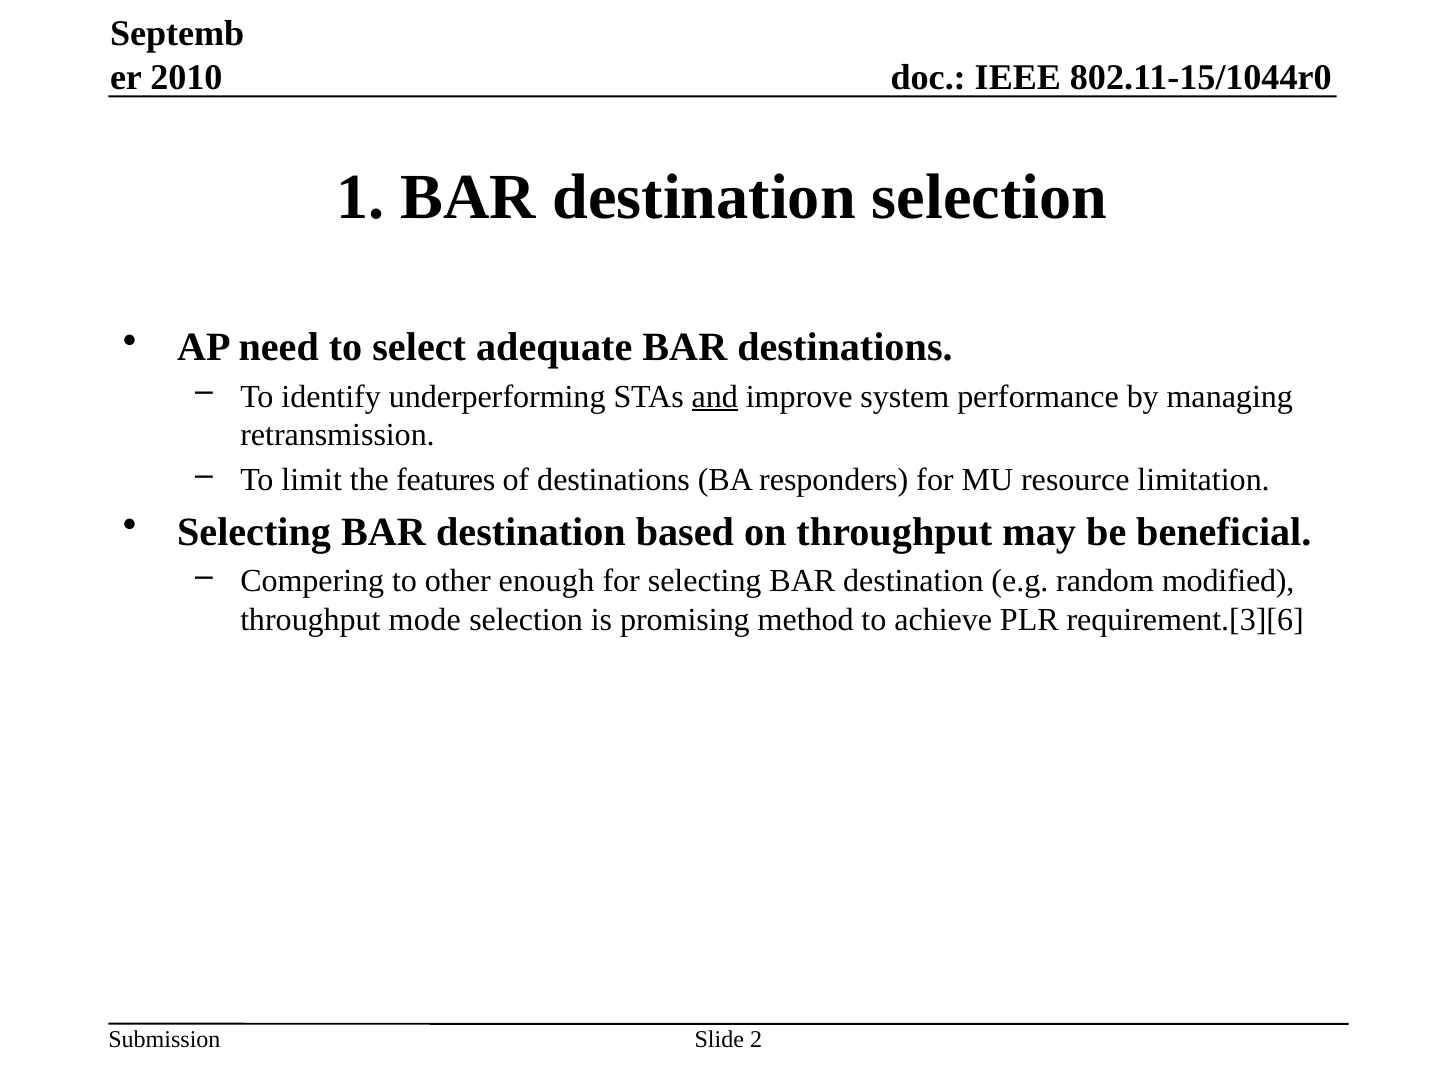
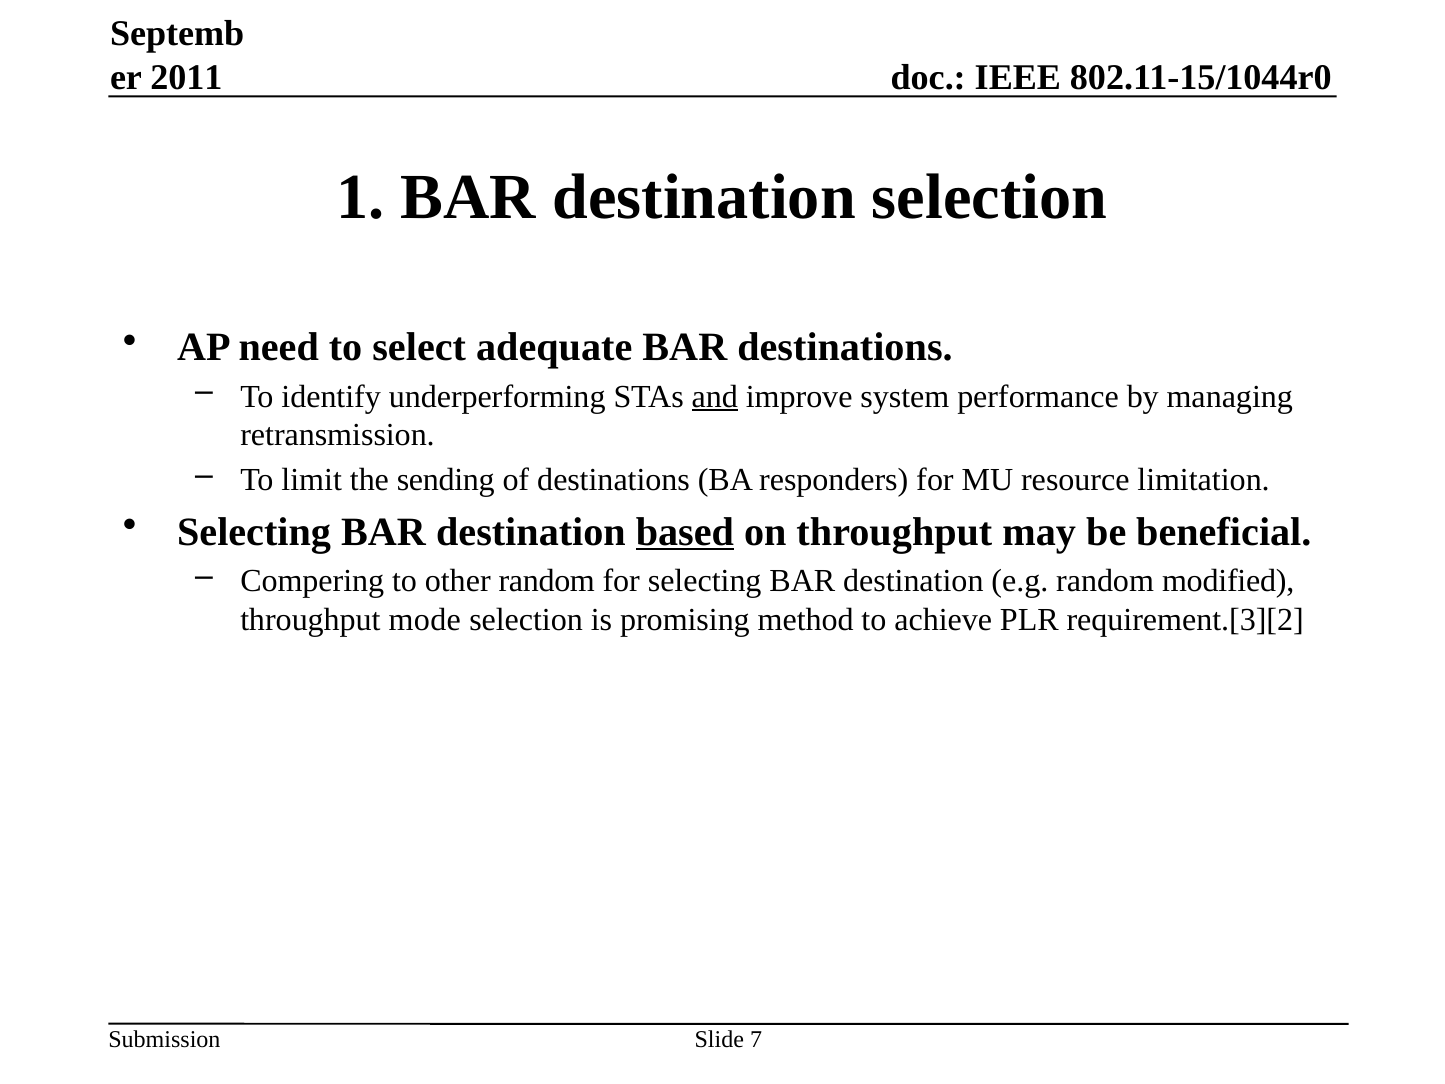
2010: 2010 -> 2011 (186, 77)
features: features -> sending (446, 480)
based underline: none -> present (685, 532)
other enough: enough -> random (547, 581)
requirement.[3][6: requirement.[3][6 -> requirement.[3][2 (1185, 620)
2: 2 -> 7 (756, 1039)
